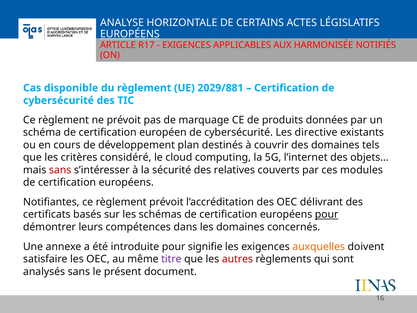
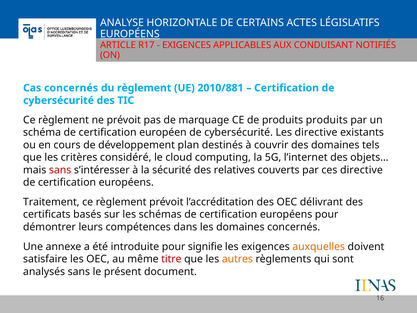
HARMONISÉE: HARMONISÉE -> CONDUISANT (324, 45)
Cas disponible: disponible -> concernés (71, 88)
2029/881: 2029/881 -> 2010/881 (220, 88)
produits données: données -> produits (327, 120)
ces modules: modules -> directive (361, 170)
Notifiantes: Notifiantes -> Traitement (51, 202)
pour underline: present -> none (327, 214)
titre colour: purple -> red (171, 259)
autres colour: red -> orange (237, 259)
